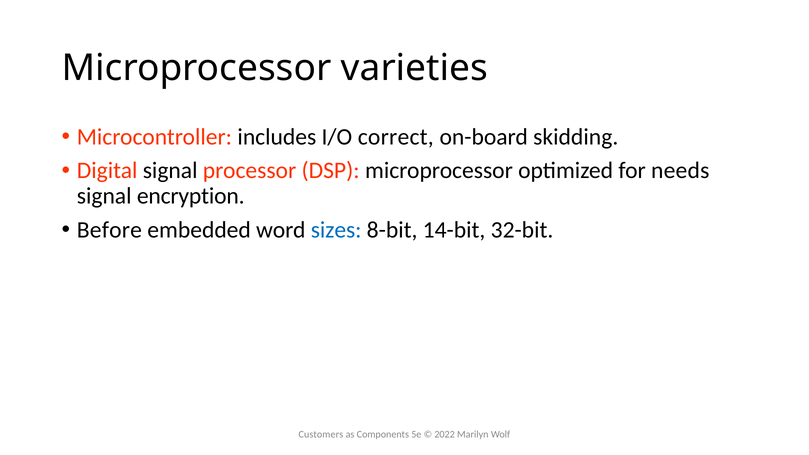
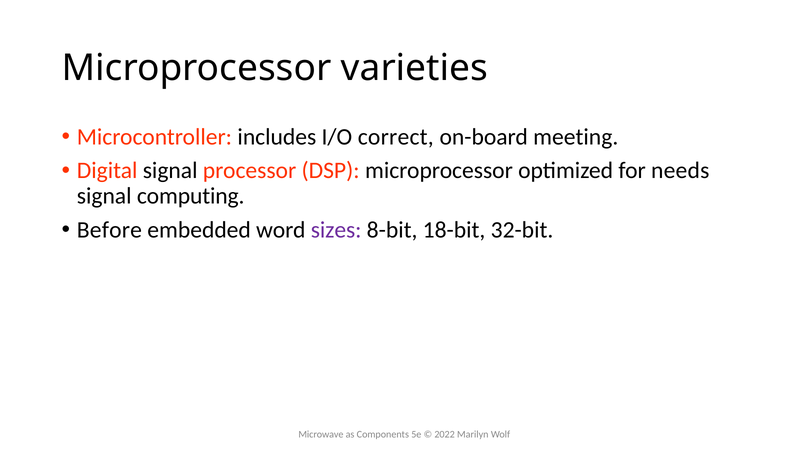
skidding: skidding -> meeting (576, 137)
encryption: encryption -> computing (191, 196)
sizes colour: blue -> purple (336, 230)
14-bit: 14-bit -> 18-bit (454, 230)
Customers: Customers -> Microwave (321, 434)
